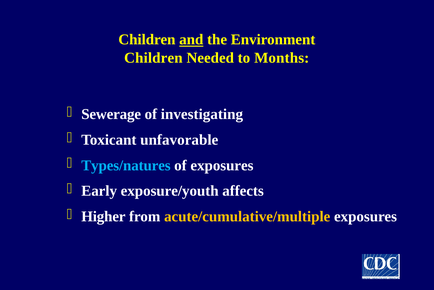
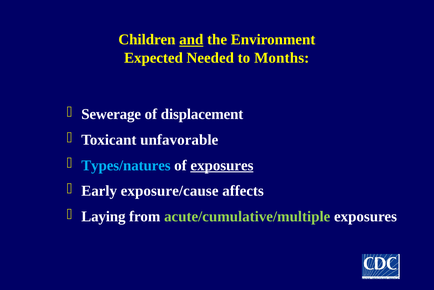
Children: Children -> Expected (154, 58)
investigating: investigating -> displacement (202, 114)
exposures underline: none -> present (222, 165)
exposure/youth: exposure/youth -> exposure/cause (170, 191)
Higher: Higher -> Laying (103, 216)
acute/cumulative/multiple colour: yellow -> light green (247, 216)
